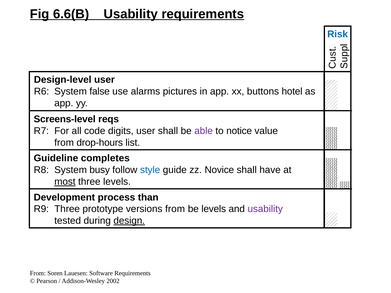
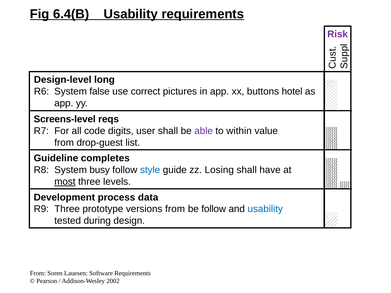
6.6(B: 6.6(B -> 6.4(B (71, 14)
Risk colour: blue -> purple (338, 34)
Design-level user: user -> long (104, 80)
alarms: alarms -> correct (145, 91)
notice: notice -> within (239, 131)
drop-hours: drop-hours -> drop-guest (100, 143)
Novice: Novice -> Losing (219, 170)
than: than -> data (148, 197)
be levels: levels -> follow (214, 209)
usability colour: purple -> blue (265, 209)
design underline: present -> none (129, 221)
